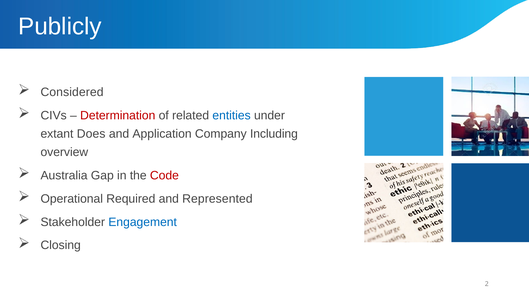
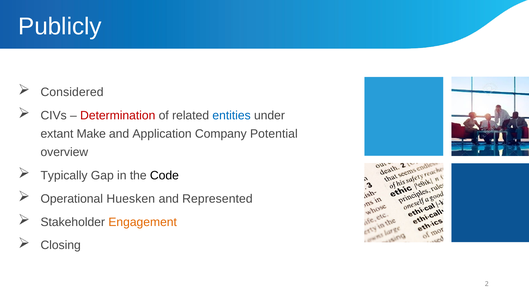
Does: Does -> Make (91, 134)
Including: Including -> Potential (274, 134)
Australia: Australia -> Typically (64, 175)
Code colour: red -> black (164, 175)
Required: Required -> Huesken (131, 198)
Engagement colour: blue -> orange (143, 222)
